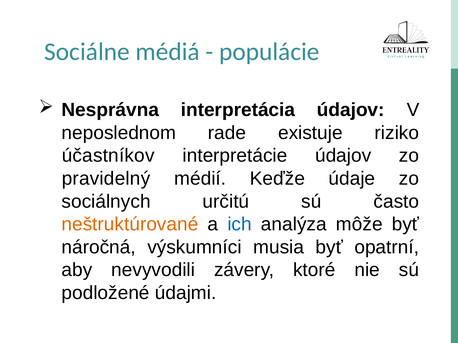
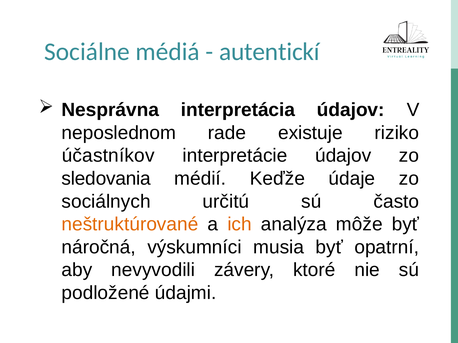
populácie: populácie -> autentickí (269, 52)
pravidelný: pravidelný -> sledovania (106, 179)
ich colour: blue -> orange (240, 225)
